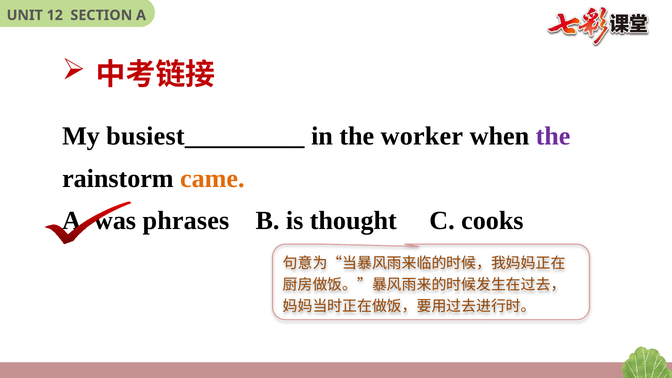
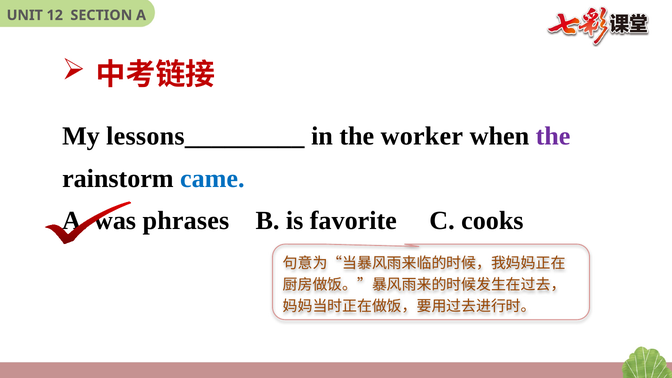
busiest_________: busiest_________ -> lessons_________ (205, 136)
came colour: orange -> blue (212, 178)
thought: thought -> favorite (353, 221)
